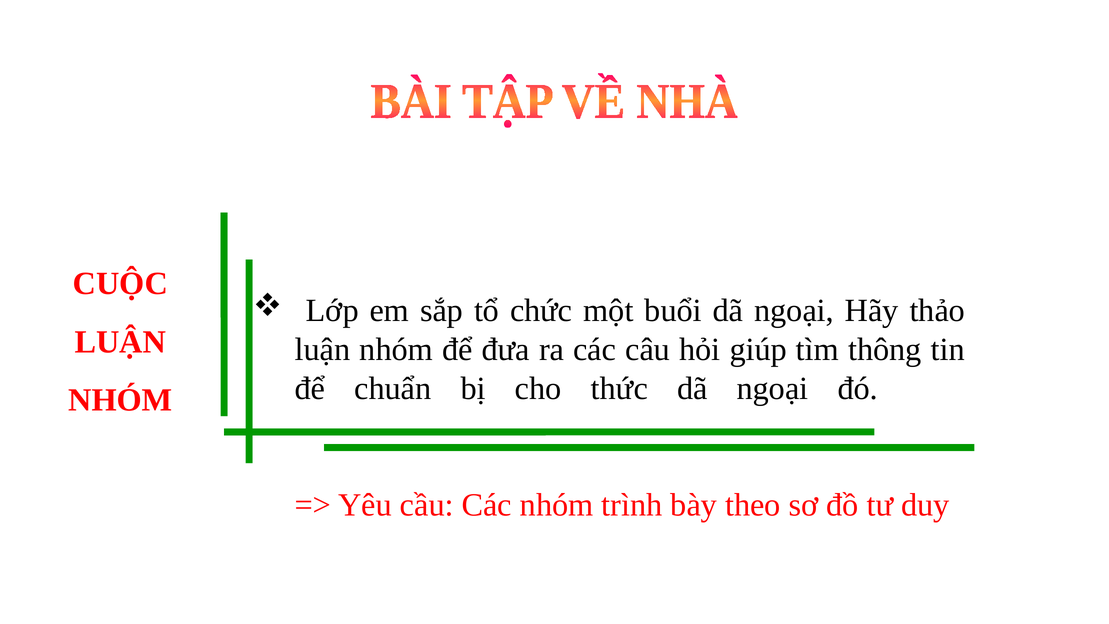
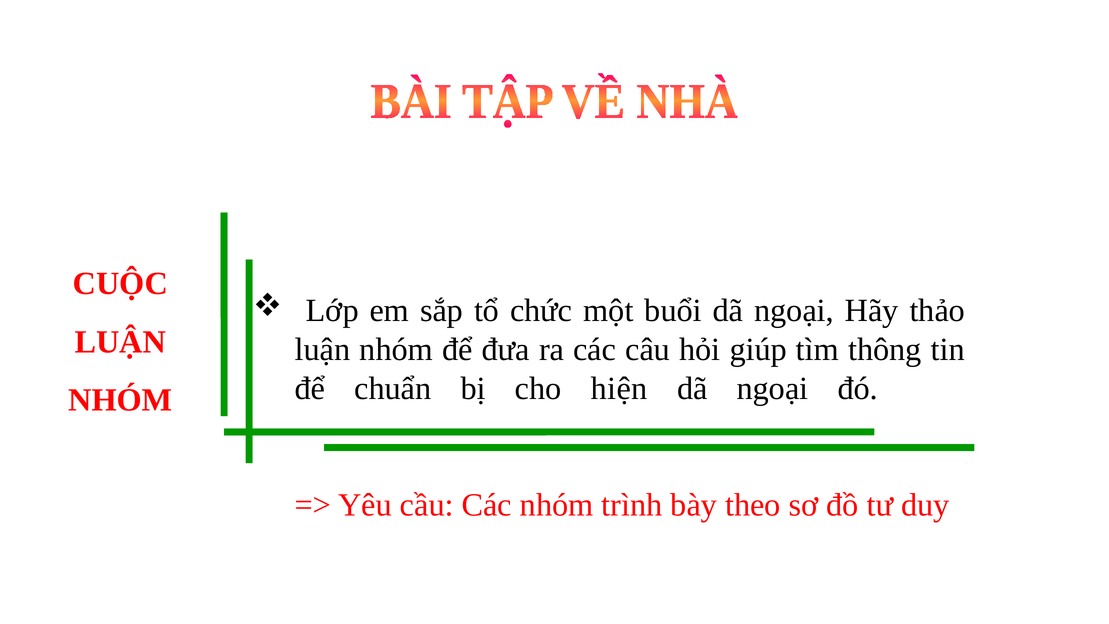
thức: thức -> hiện (619, 388)
